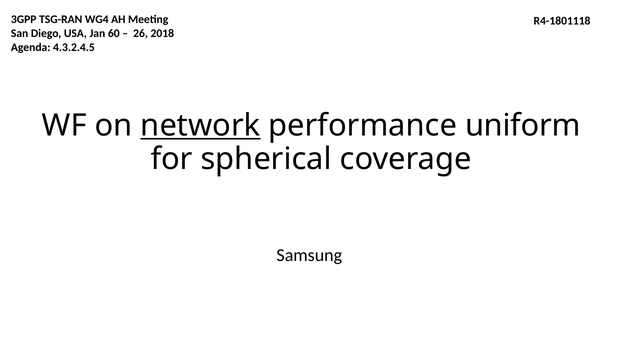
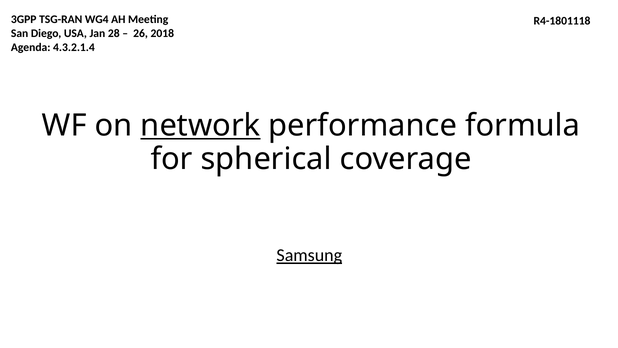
60: 60 -> 28 (114, 33)
4.3.2.4.5: 4.3.2.4.5 -> 4.3.2.1.4 (74, 47)
uniform: uniform -> formula (523, 125)
Samsung underline: none -> present (309, 255)
